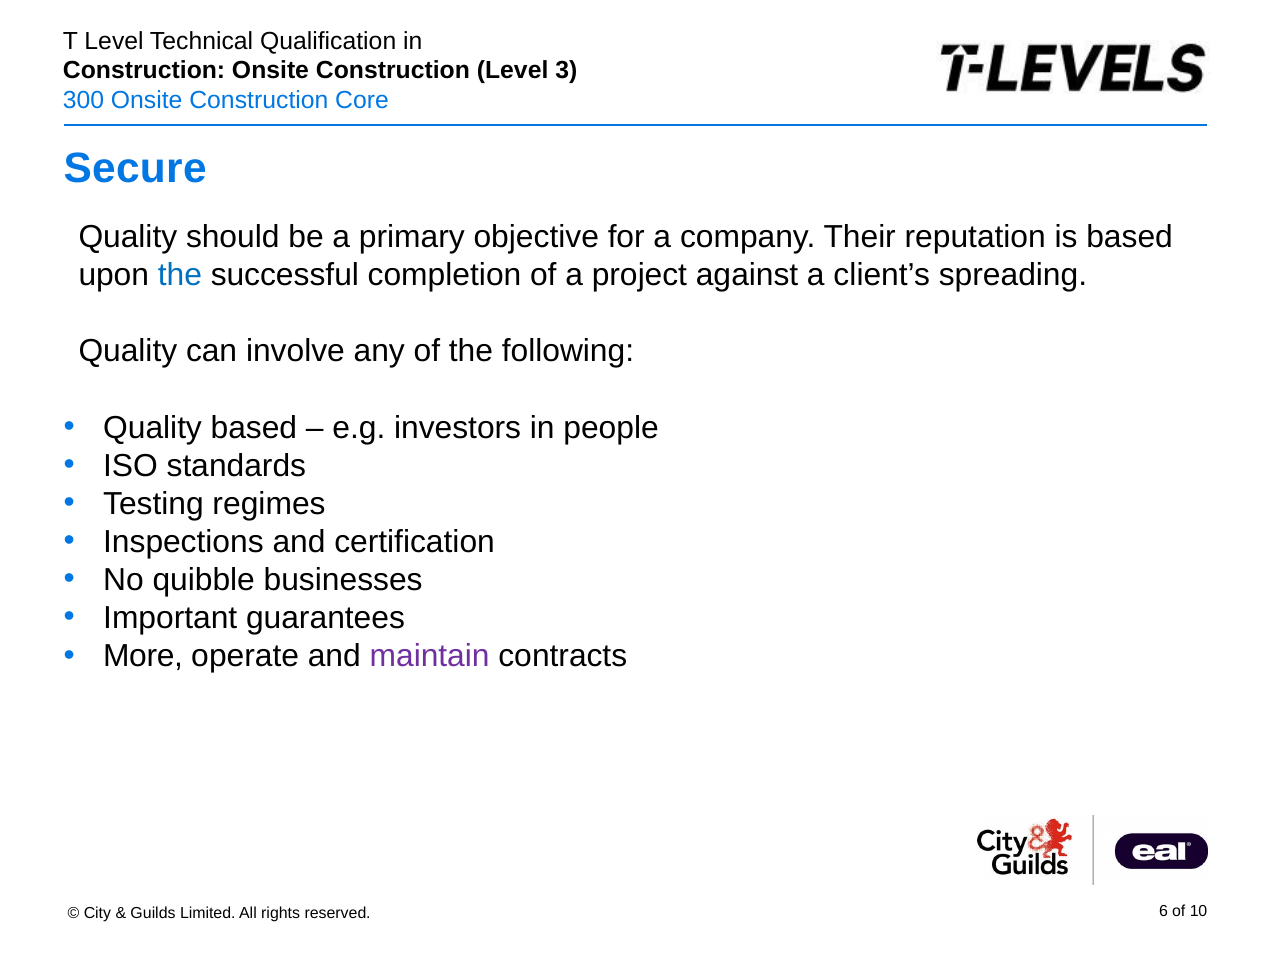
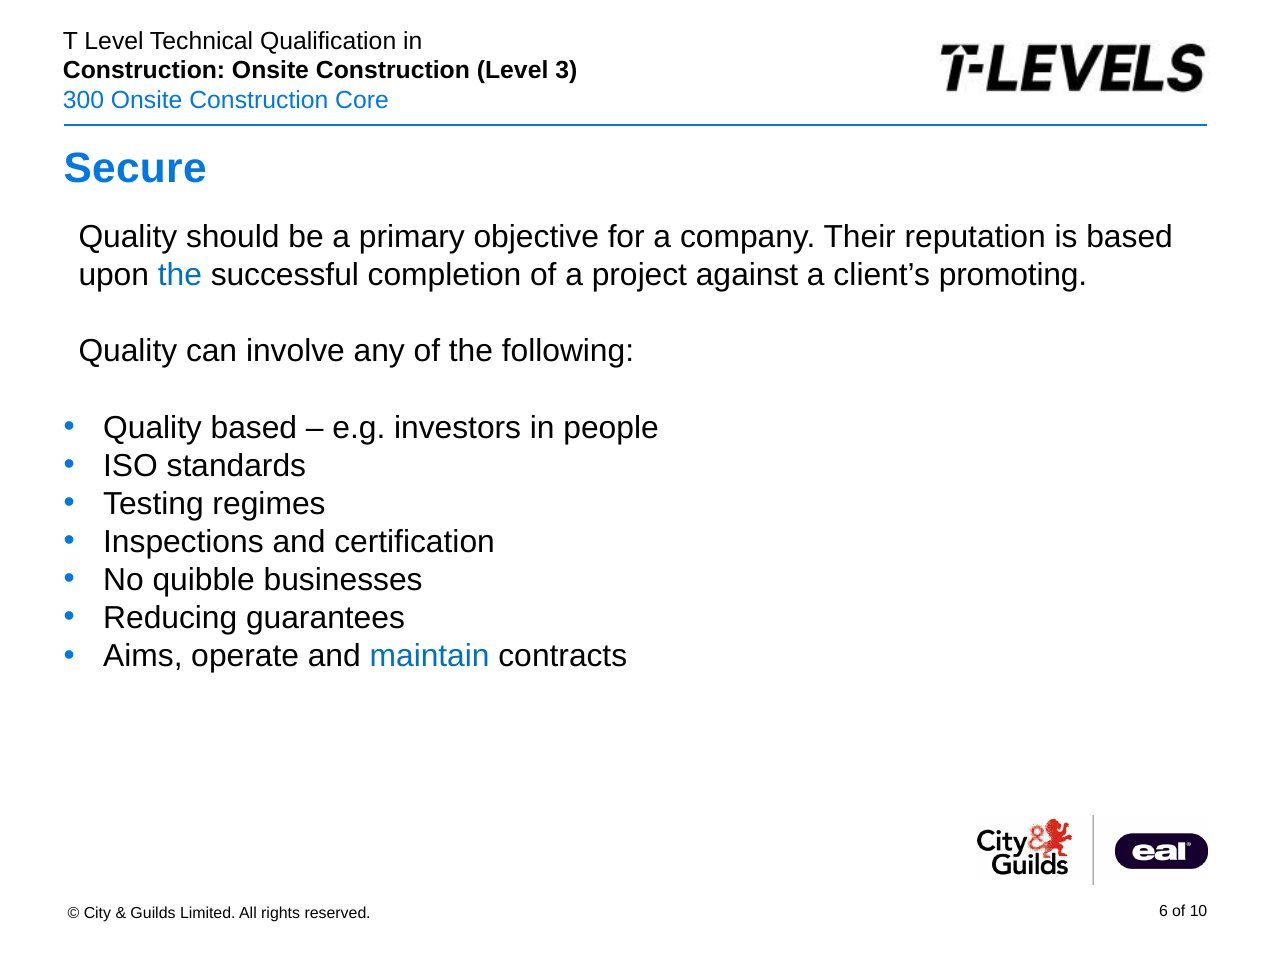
spreading: spreading -> promoting (1013, 275)
Important: Important -> Reducing (170, 618)
More: More -> Aims (143, 656)
maintain colour: purple -> blue (430, 656)
